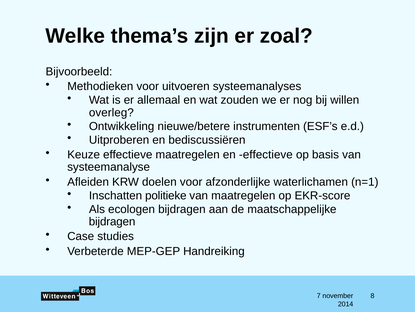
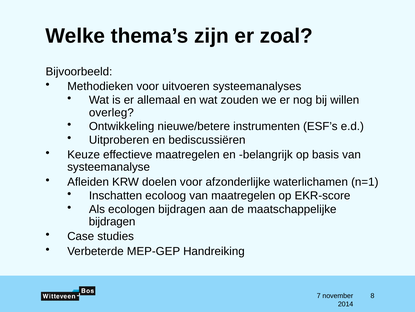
en effectieve: effectieve -> belangrijk (266, 154)
politieke: politieke -> ecoloog (166, 195)
